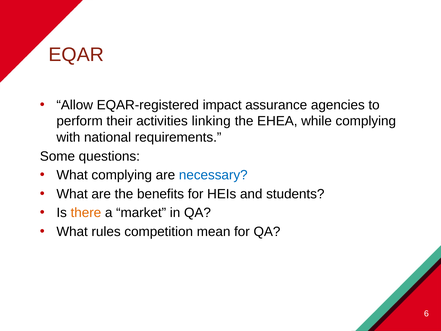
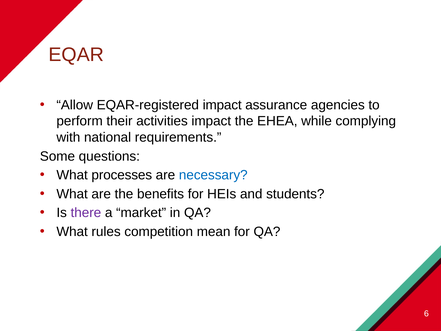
activities linking: linking -> impact (211, 121)
What complying: complying -> processes (122, 175)
there colour: orange -> purple (86, 213)
